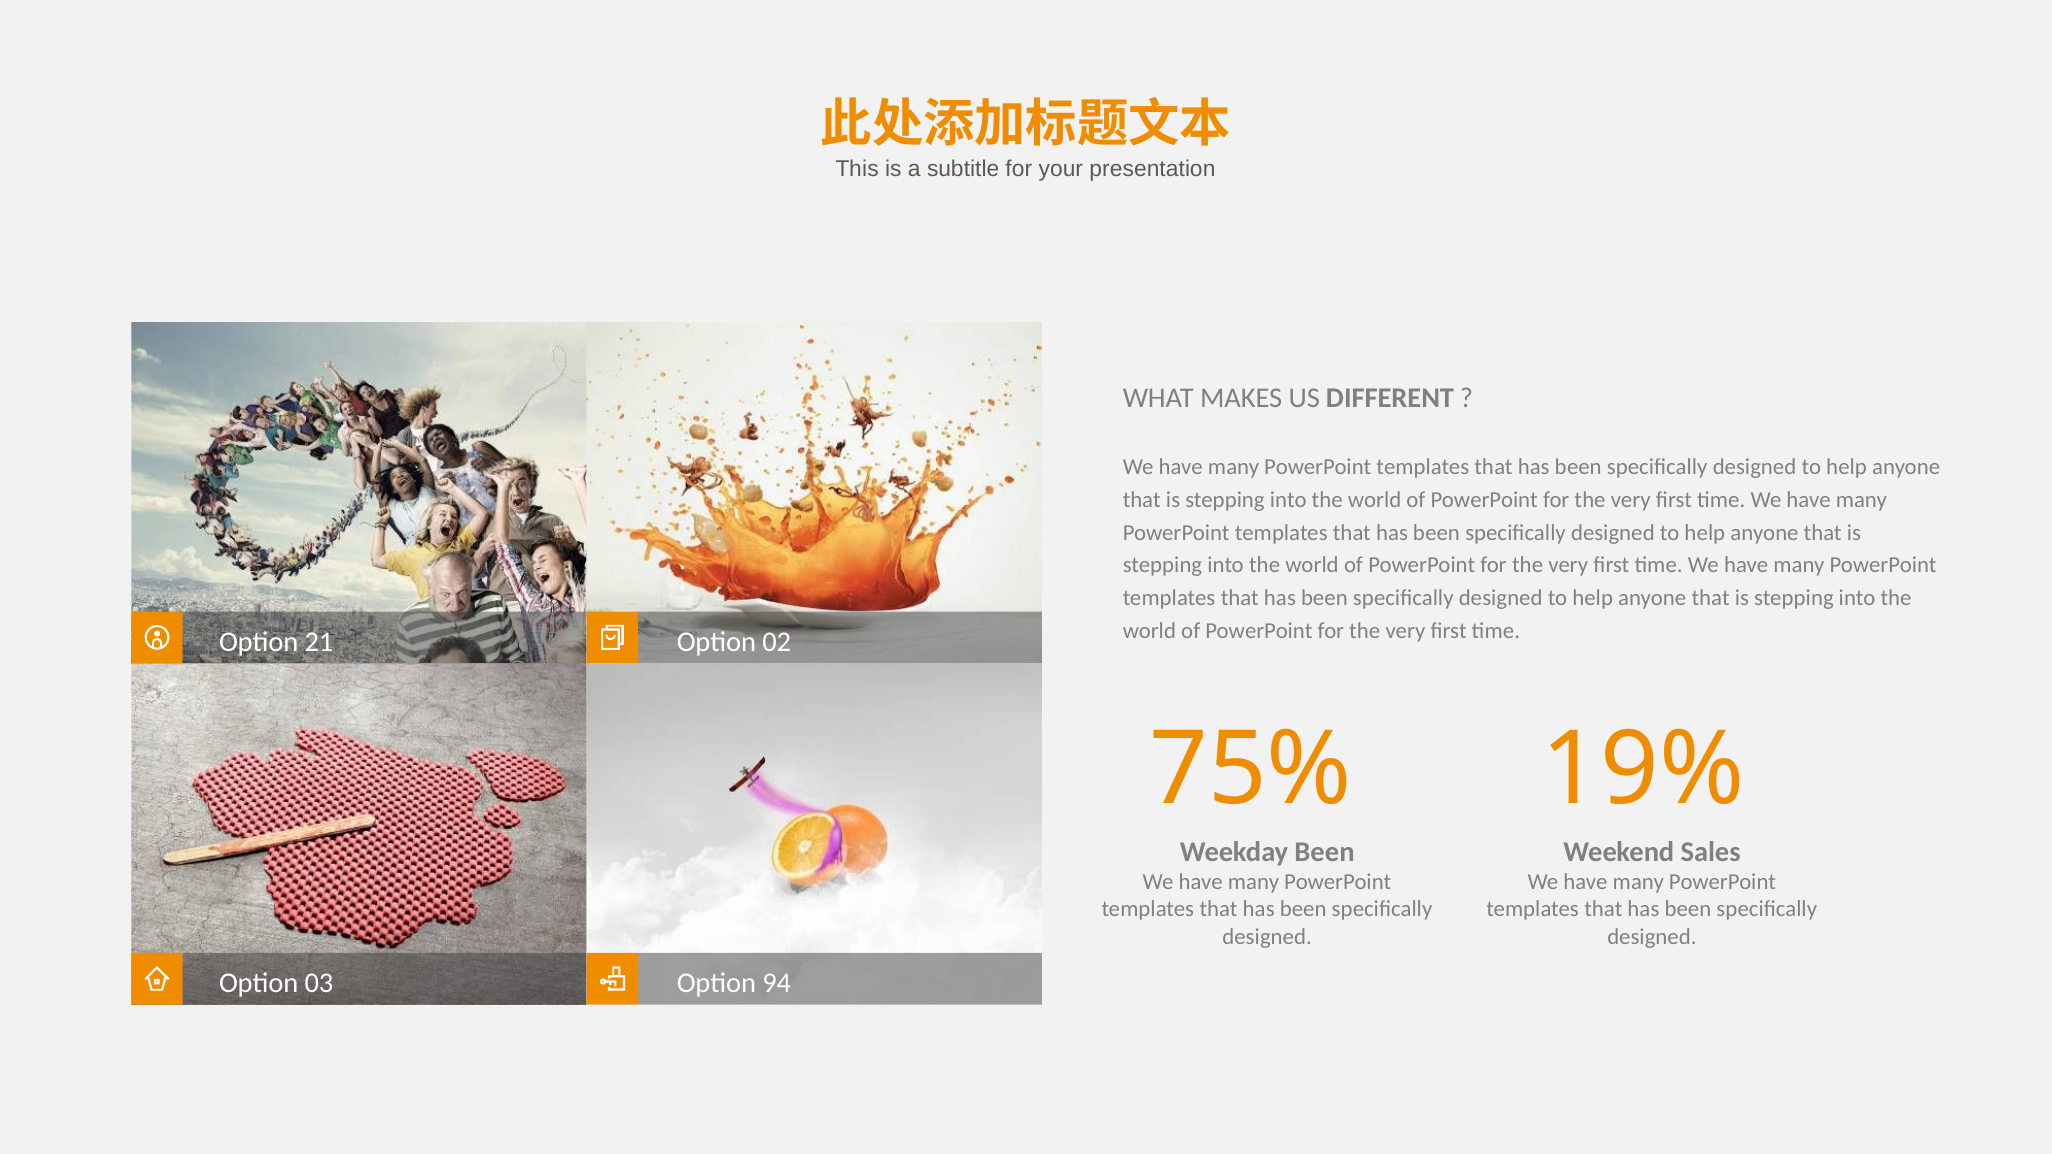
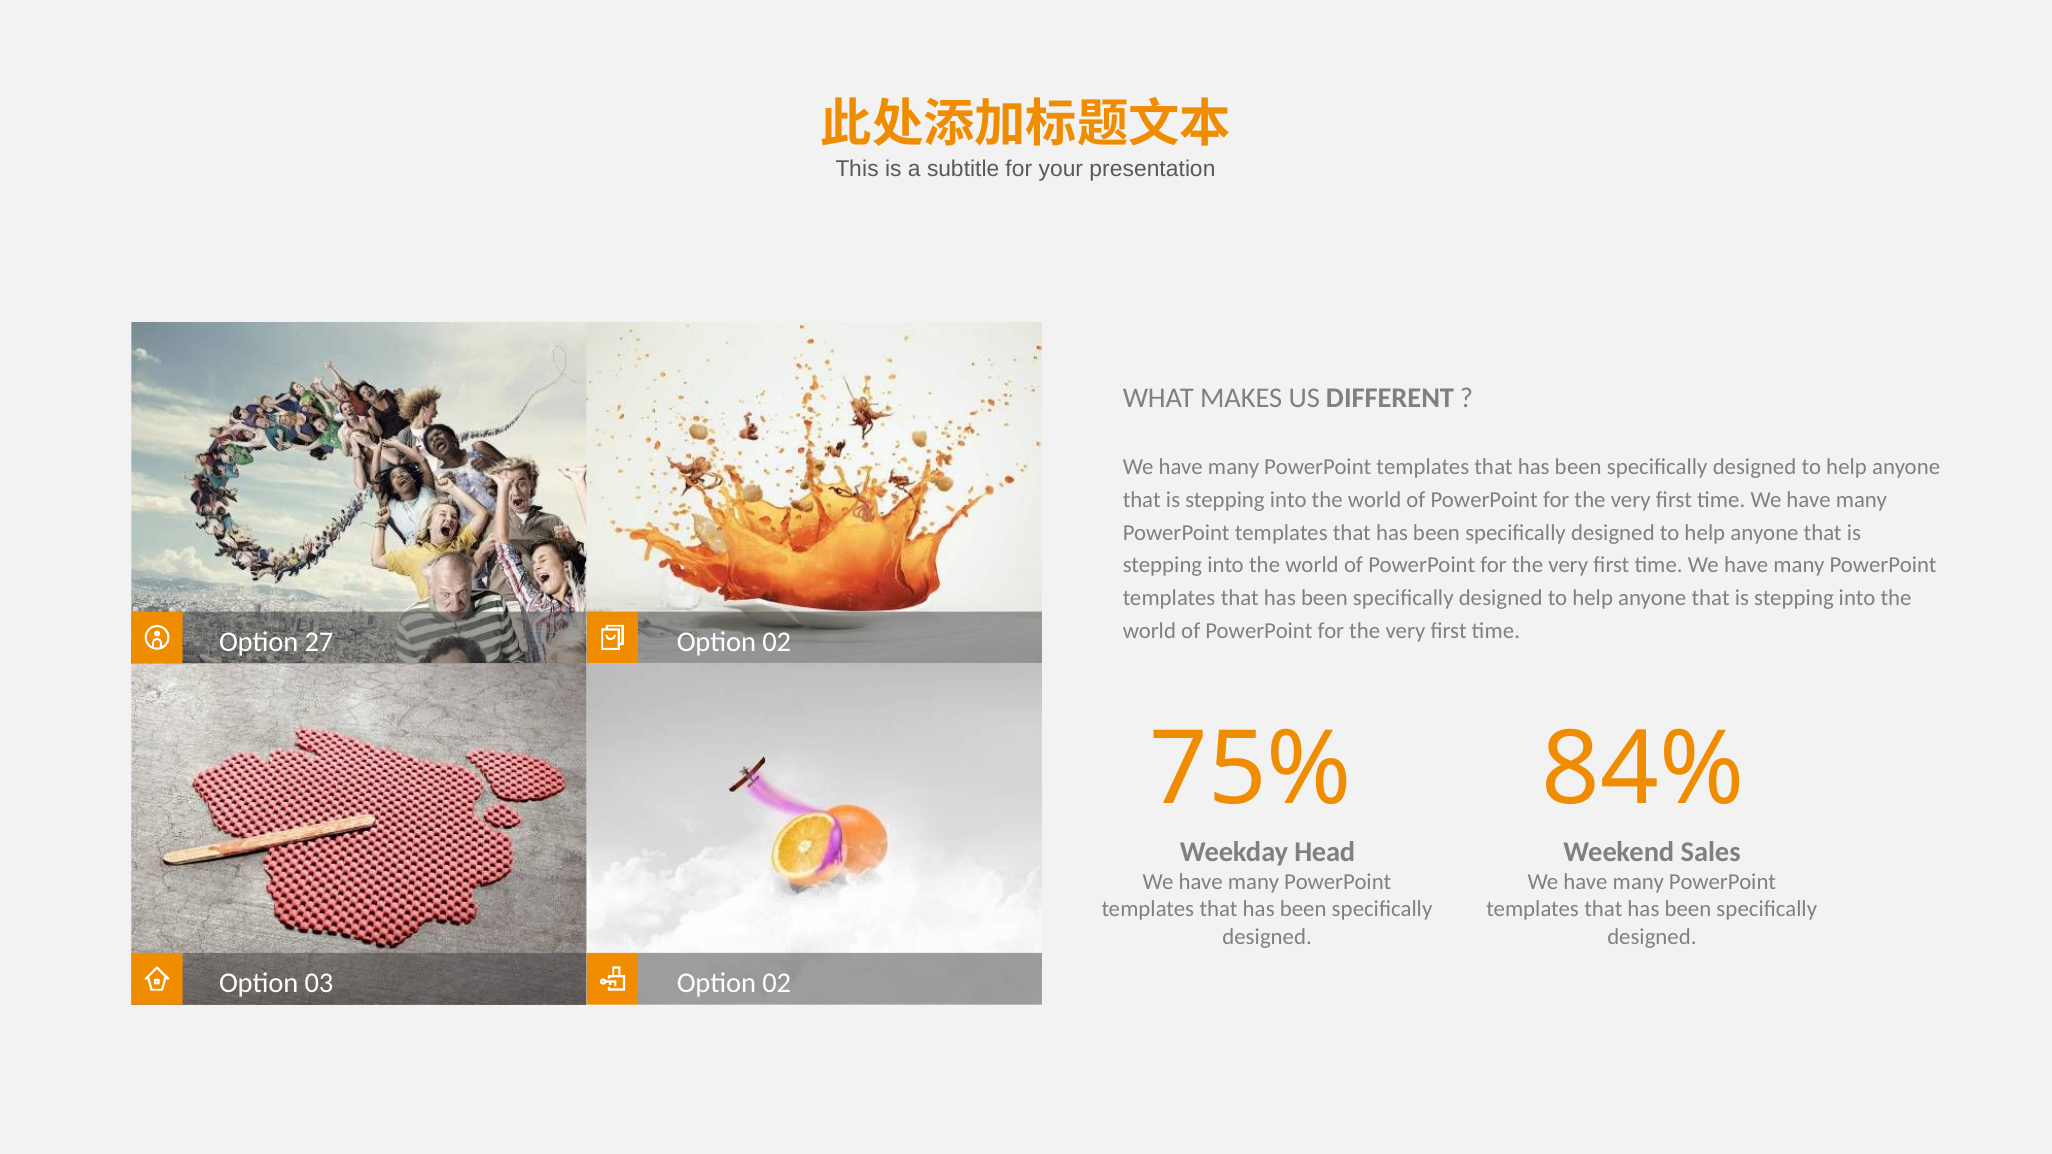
21: 21 -> 27 (319, 642)
19%: 19% -> 84% (1643, 769)
Weekday Been: Been -> Head (1325, 852)
94: 94 -> 02 (777, 983)
